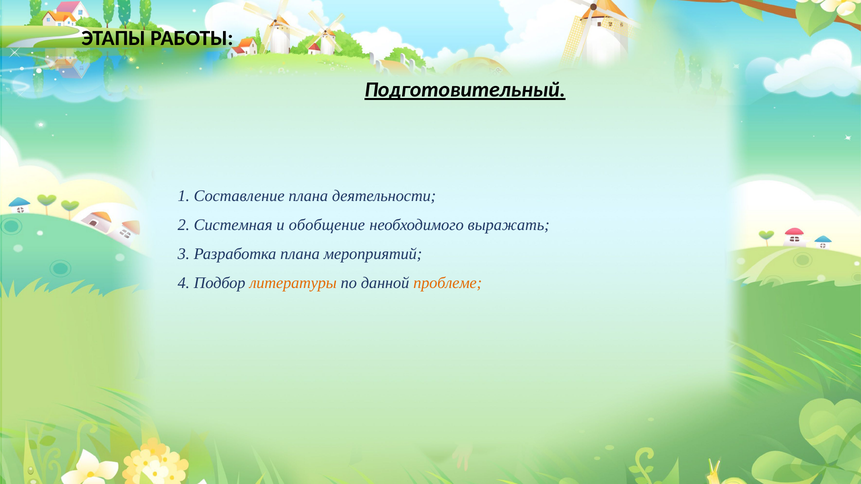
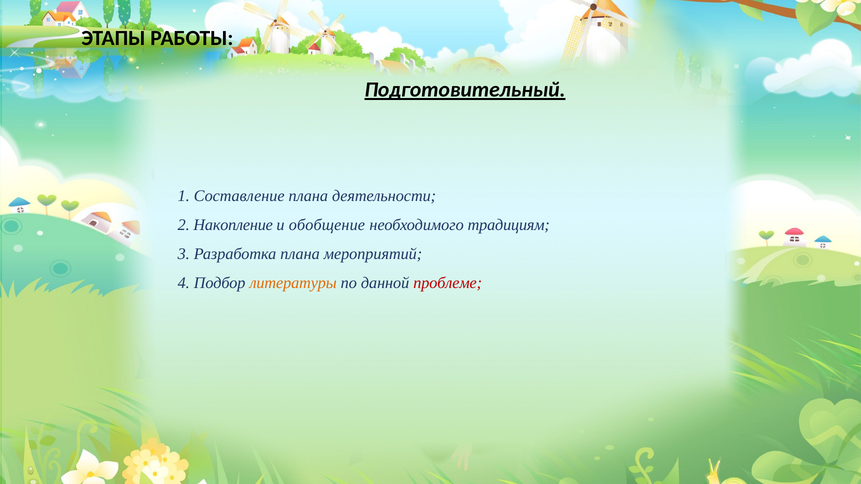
Системная: Системная -> Накопление (233, 225)
выражать: выражать -> традициям (509, 225)
проблеме colour: orange -> red (448, 283)
